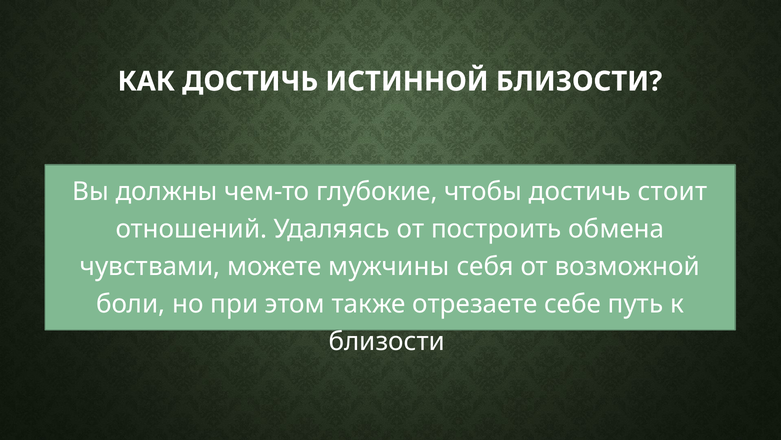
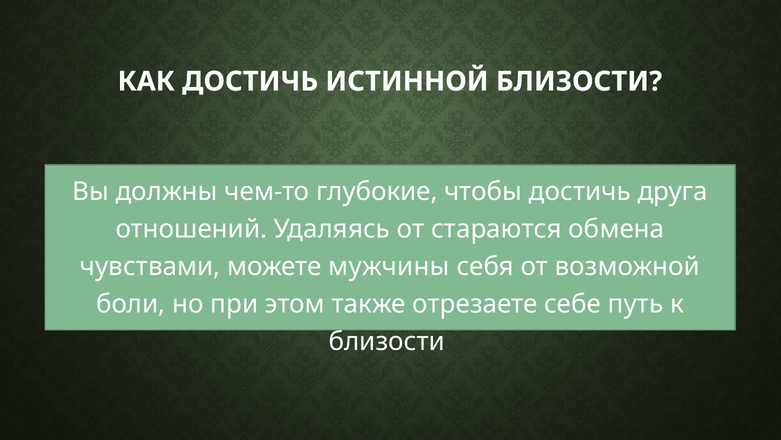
стоит: стоит -> друга (673, 191)
построить: построить -> стараются (496, 229)
